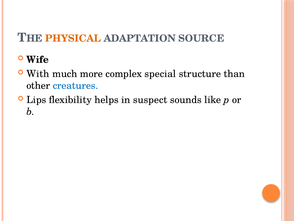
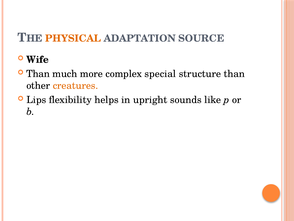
With: With -> Than (38, 74)
creatures colour: blue -> orange (75, 85)
suspect: suspect -> upright (150, 100)
